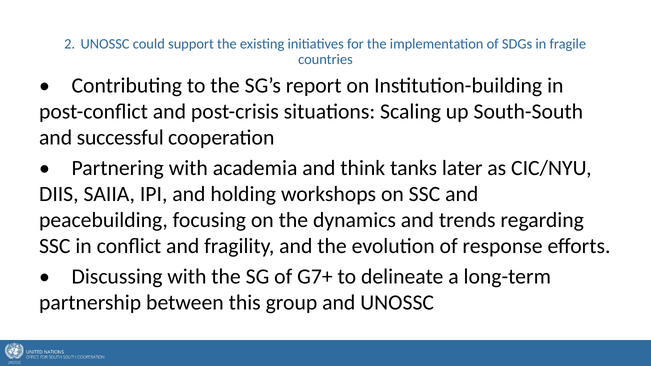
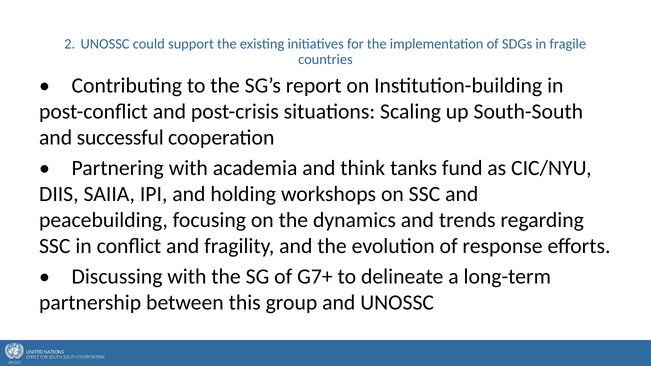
later: later -> fund (462, 168)
